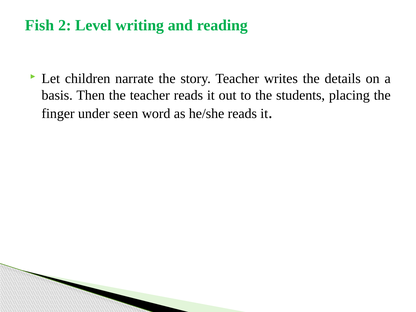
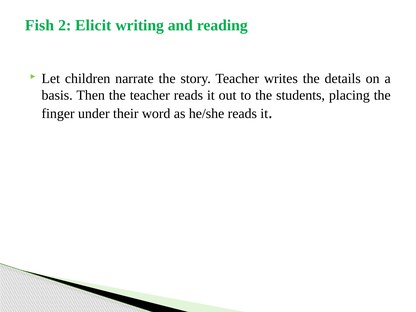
Level: Level -> Elicit (93, 25)
seen: seen -> their (126, 114)
